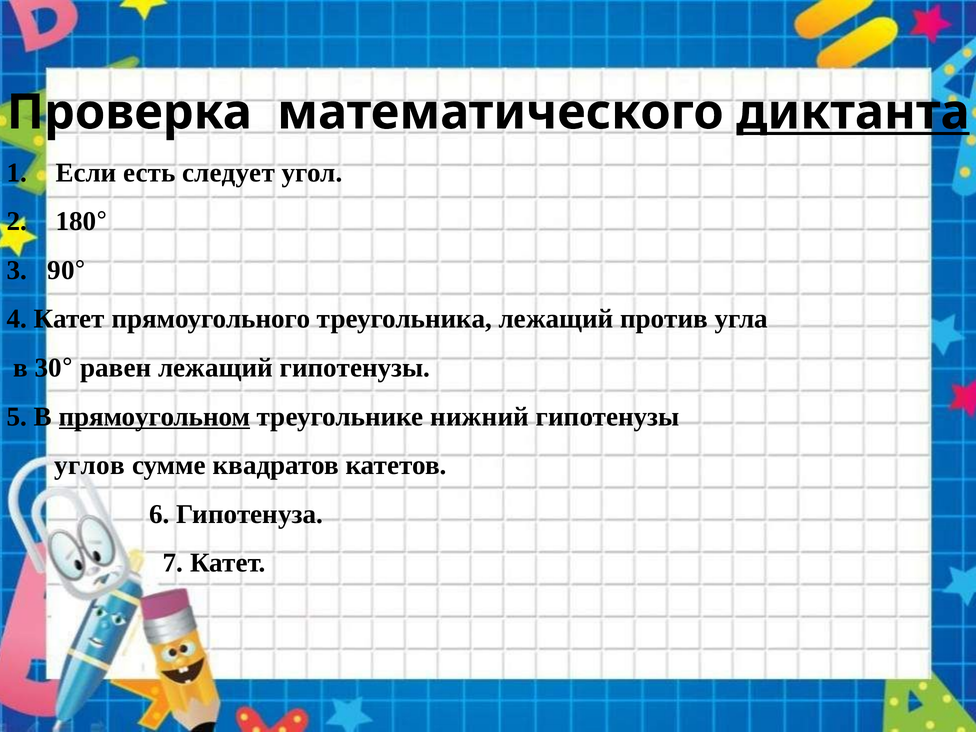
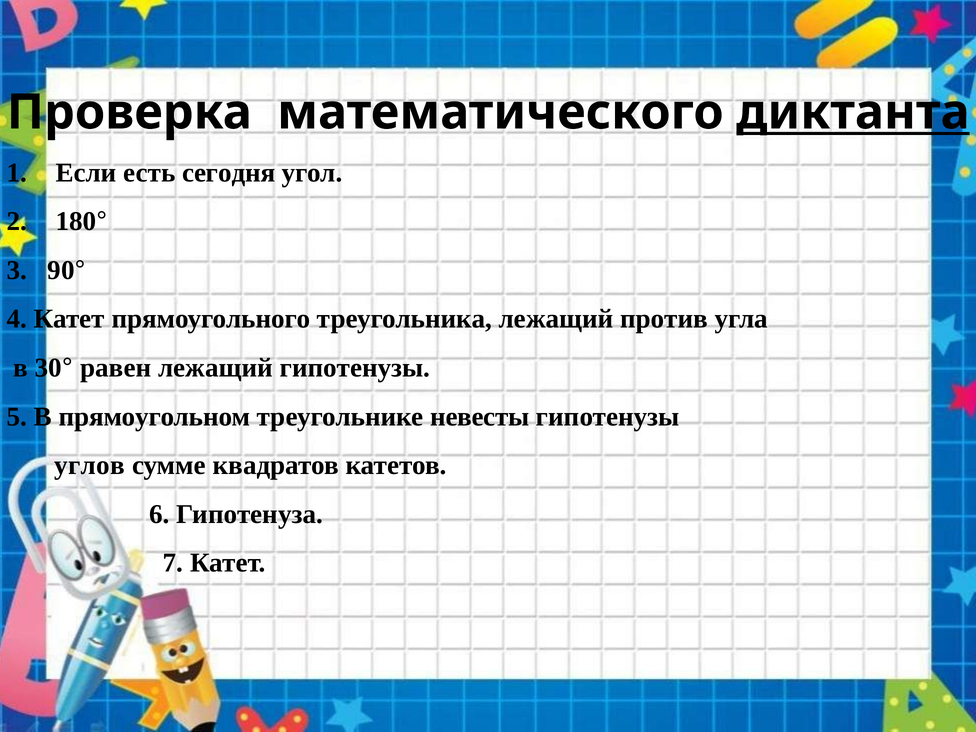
следует: следует -> сегодня (229, 173)
прямоугольном underline: present -> none (155, 417)
нижний: нижний -> невесты (480, 417)
